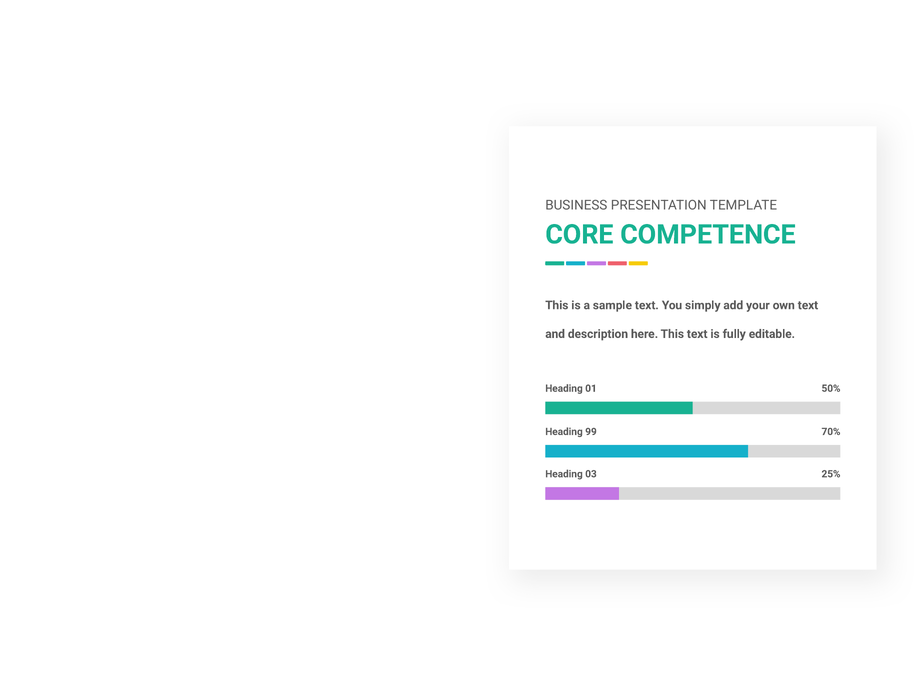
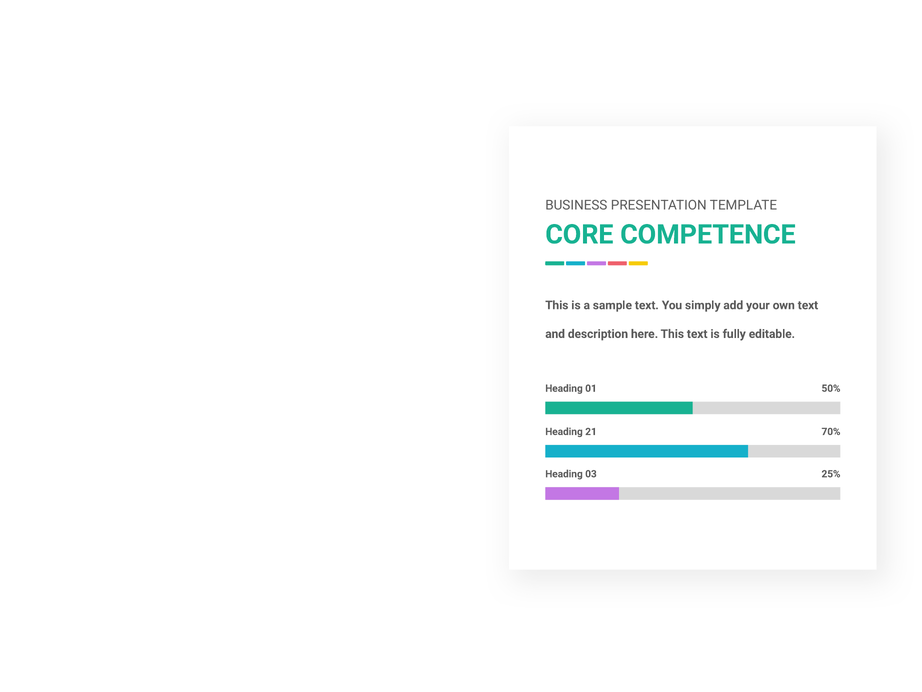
99: 99 -> 21 (591, 431)
